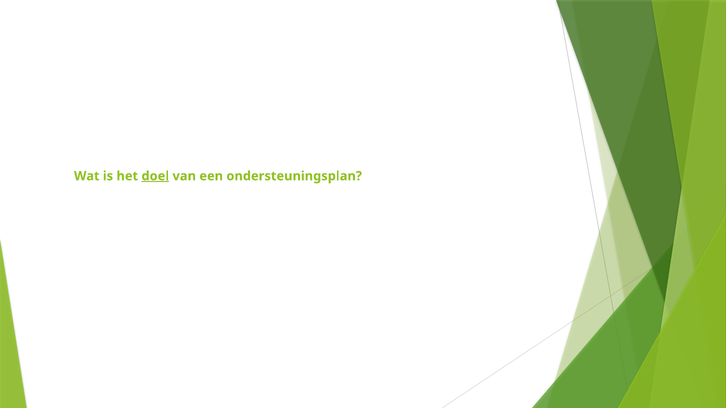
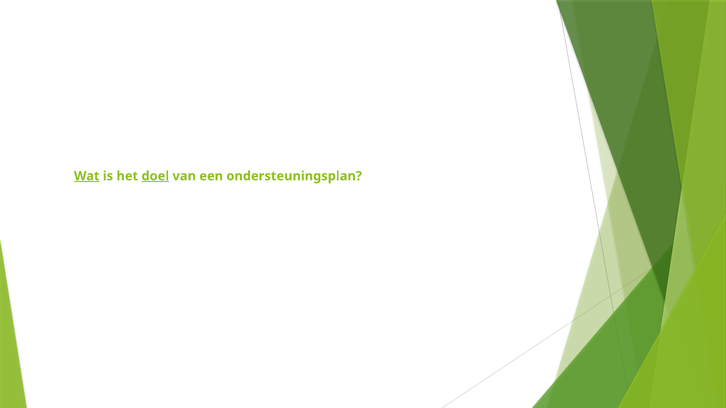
Wat underline: none -> present (87, 176)
